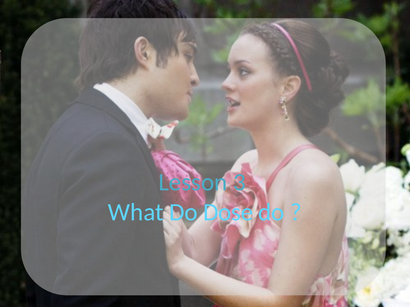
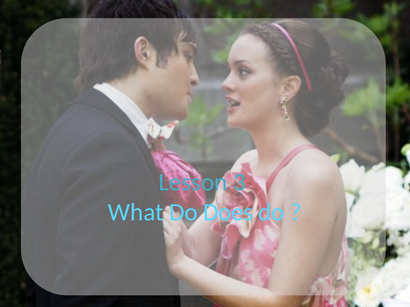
Dose: Dose -> Does (228, 213)
